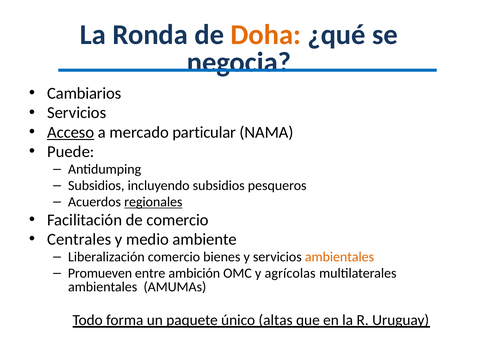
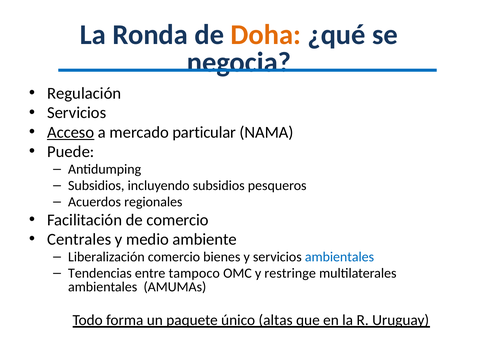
Cambiarios: Cambiarios -> Regulación (84, 93)
regionales underline: present -> none (153, 202)
ambientales colour: orange -> blue (339, 257)
Promueven: Promueven -> Tendencias (100, 273)
ambición: ambición -> tampoco (194, 273)
agrícolas: agrícolas -> restringe (290, 273)
